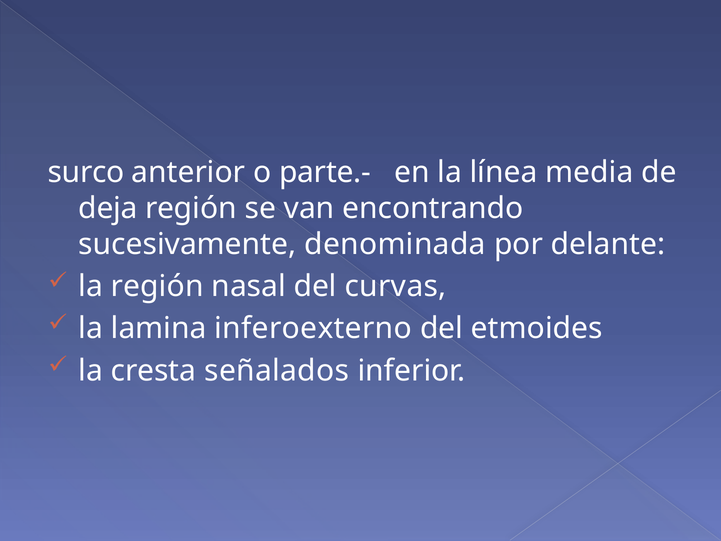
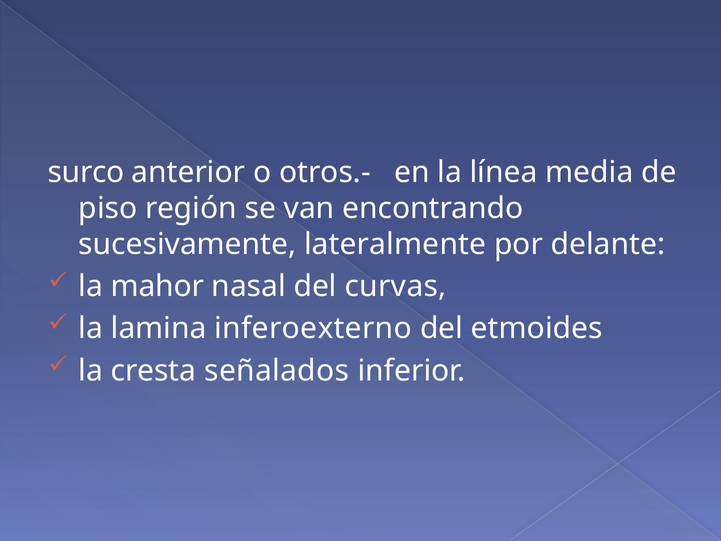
parte.-: parte.- -> otros.- (325, 172)
deja: deja -> piso (108, 208)
denominada: denominada -> lateralmente (395, 244)
la región: región -> mahor (157, 286)
